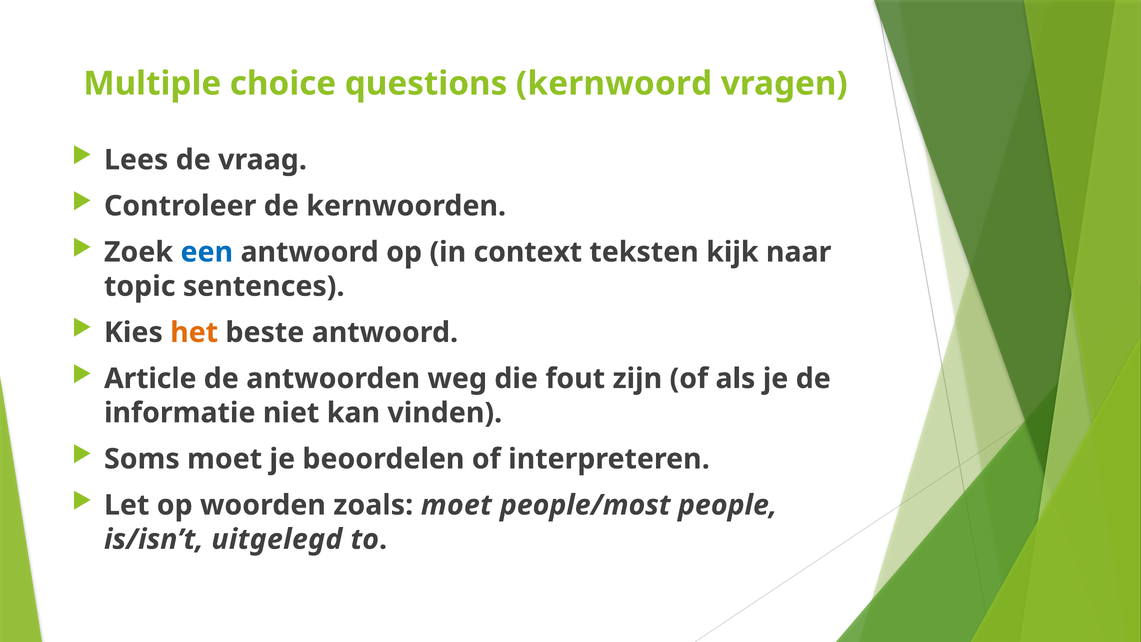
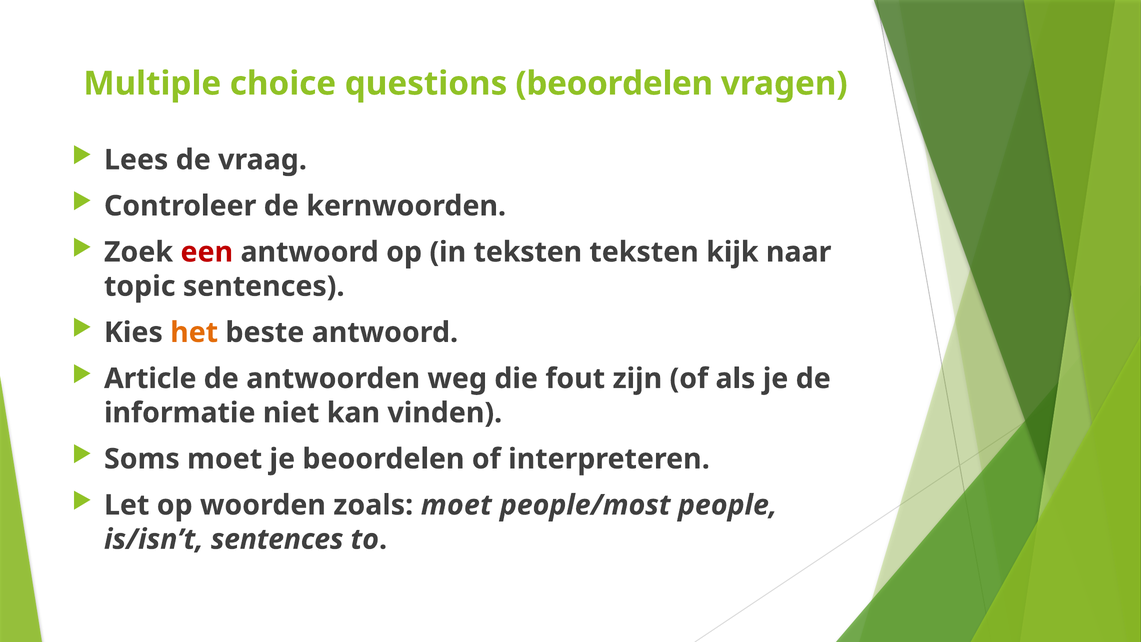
questions kernwoord: kernwoord -> beoordelen (614, 84)
een colour: blue -> red (207, 252)
in context: context -> teksten (528, 252)
is/isn’t uitgelegd: uitgelegd -> sentences (277, 539)
